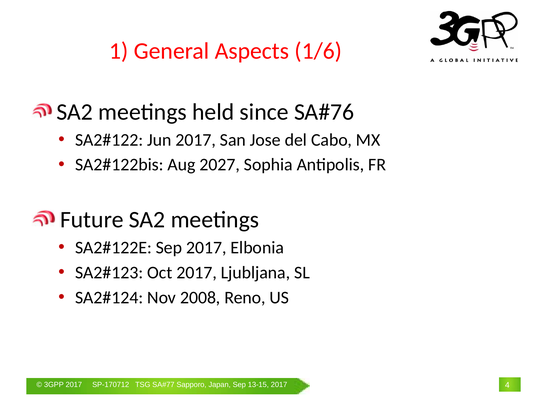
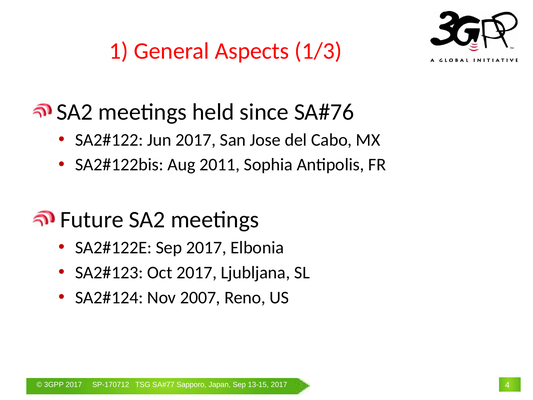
1/6: 1/6 -> 1/3 (318, 51)
2027: 2027 -> 2011 (220, 165)
2008: 2008 -> 2007 (200, 297)
